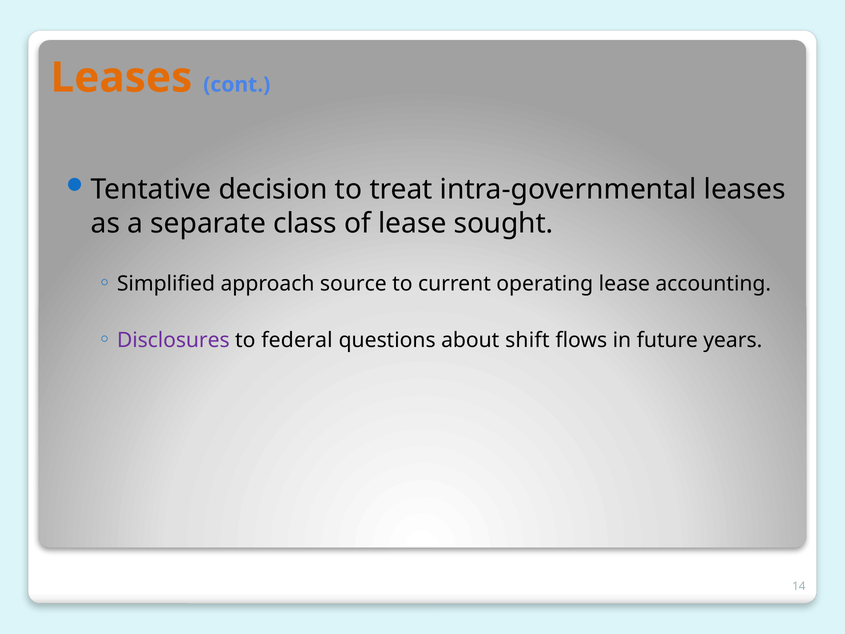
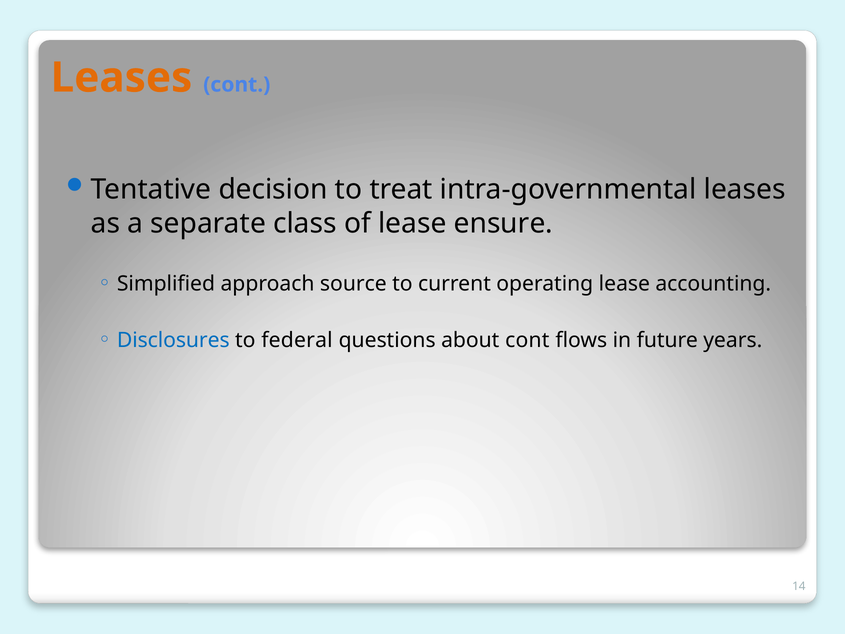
sought: sought -> ensure (503, 223)
Disclosures colour: purple -> blue (173, 340)
about shift: shift -> cont (527, 340)
